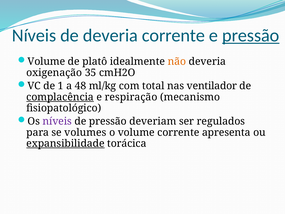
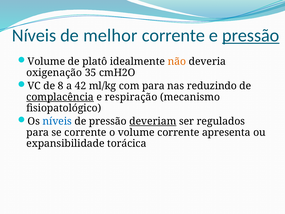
de deveria: deveria -> melhor (110, 35)
1: 1 -> 8 (61, 86)
48: 48 -> 42 (80, 86)
com total: total -> para (153, 86)
ventilador: ventilador -> reduzindo (212, 86)
níveis colour: purple -> blue (57, 121)
deveriam underline: none -> present (153, 121)
se volumes: volumes -> corrente (85, 132)
expansibilidade underline: present -> none (65, 143)
